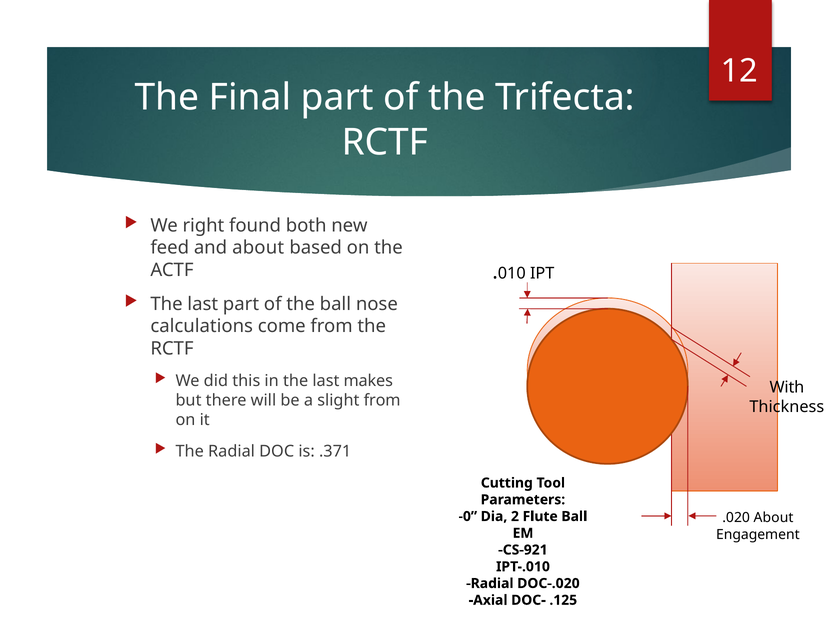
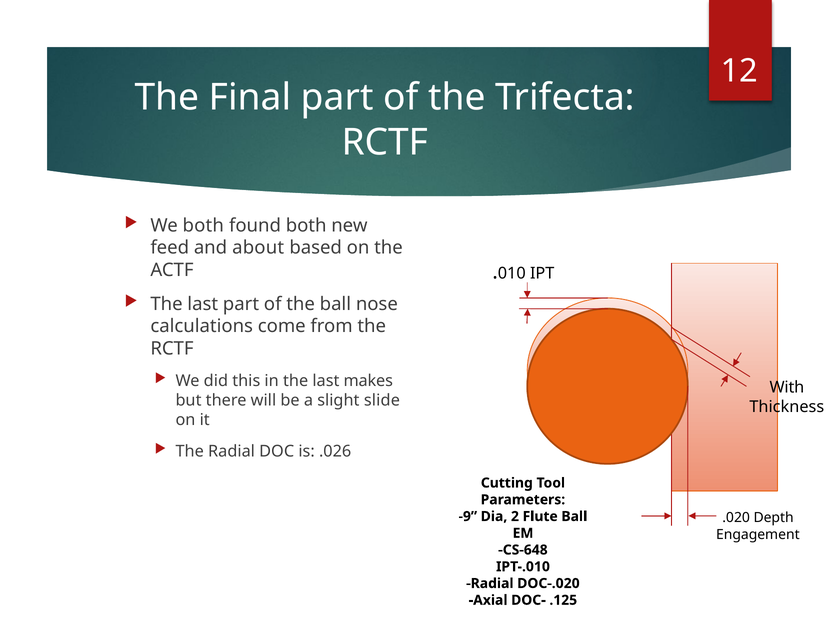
We right: right -> both (203, 225)
slight from: from -> slide (382, 400)
.371: .371 -> .026 (335, 451)
.020 About: About -> Depth (774, 518)
-0: -0 -> -9 (468, 516)
CS-921: CS-921 -> CS-648 (523, 550)
